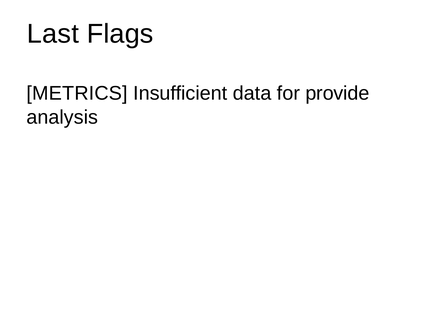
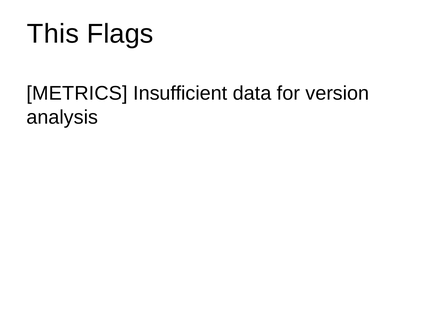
Last: Last -> This (53, 34)
provide: provide -> version (337, 93)
